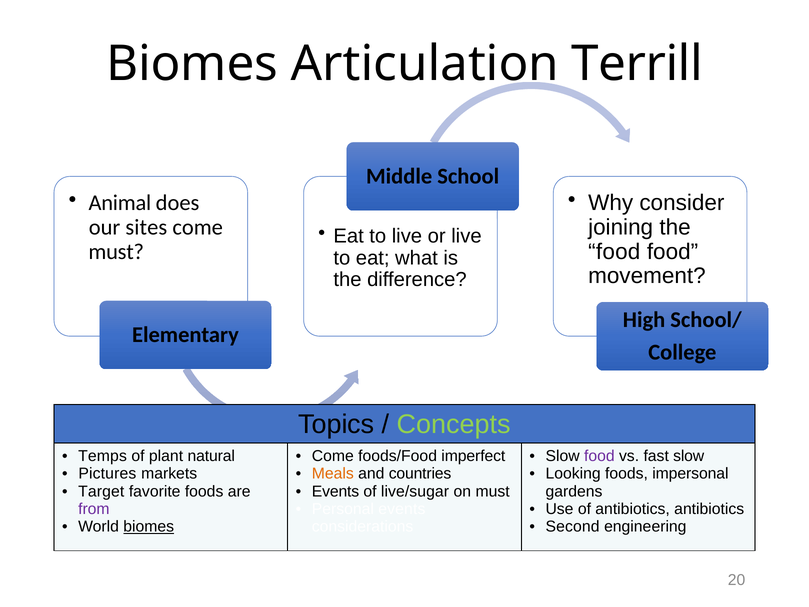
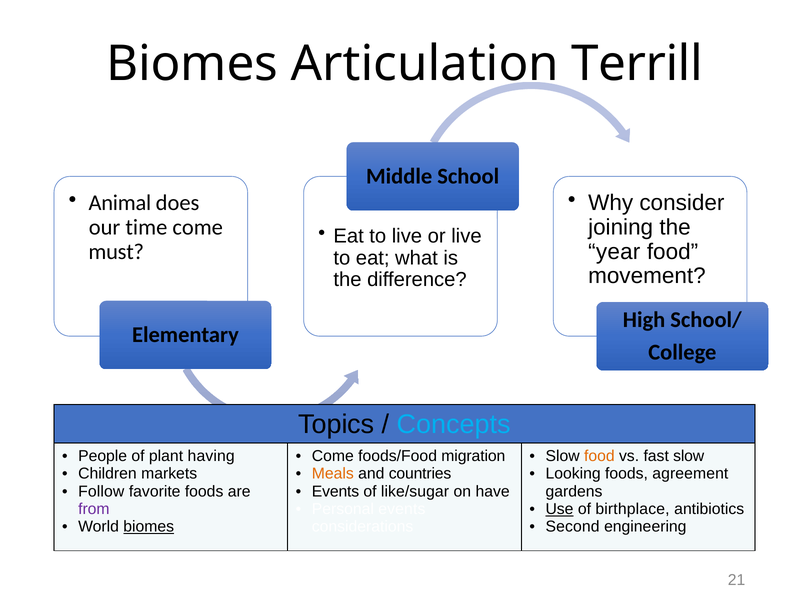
sites: sites -> time (146, 227)
food: food -> year (614, 251)
Concepts colour: light green -> light blue (454, 424)
Temps: Temps -> People (103, 456)
natural: natural -> having (211, 456)
imperfect: imperfect -> migration (473, 456)
food colour: purple -> orange (599, 456)
Pictures: Pictures -> Children (107, 474)
impersonal: impersonal -> agreement (690, 474)
Target: Target -> Follow (101, 491)
live/sugar: live/sugar -> like/sugar (415, 491)
on must: must -> have (493, 491)
Use underline: none -> present (559, 509)
of antibiotics: antibiotics -> birthplace (632, 509)
20: 20 -> 21 (737, 580)
